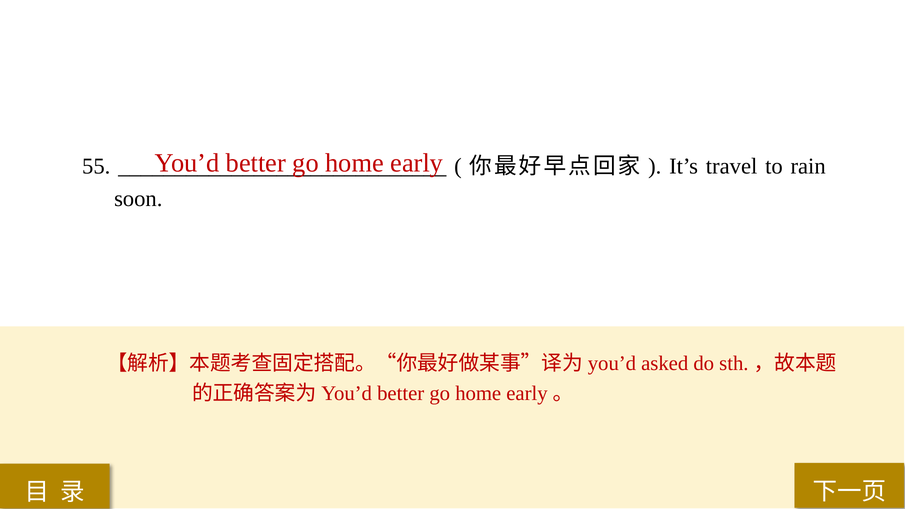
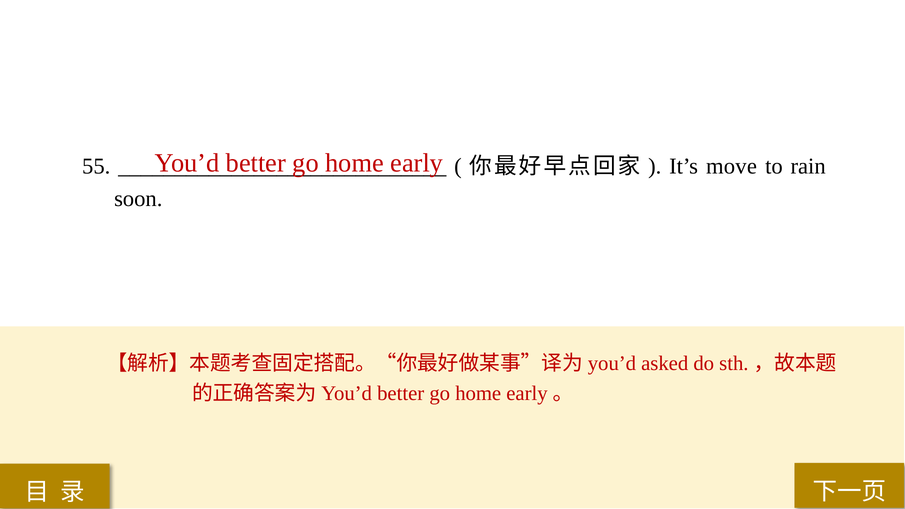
travel: travel -> move (731, 166)
